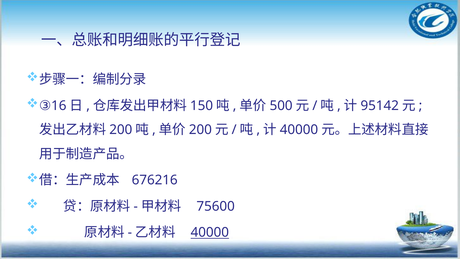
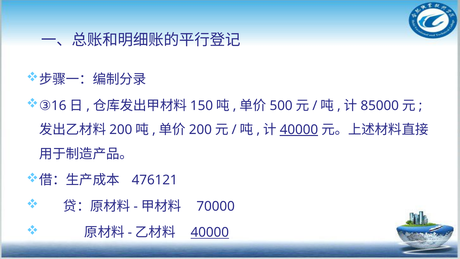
95142: 95142 -> 85000 (380, 105)
40000 underline: none -> present (299, 130)
676216: 676216 -> 476121 (155, 180)
75600: 75600 -> 70000 (216, 206)
